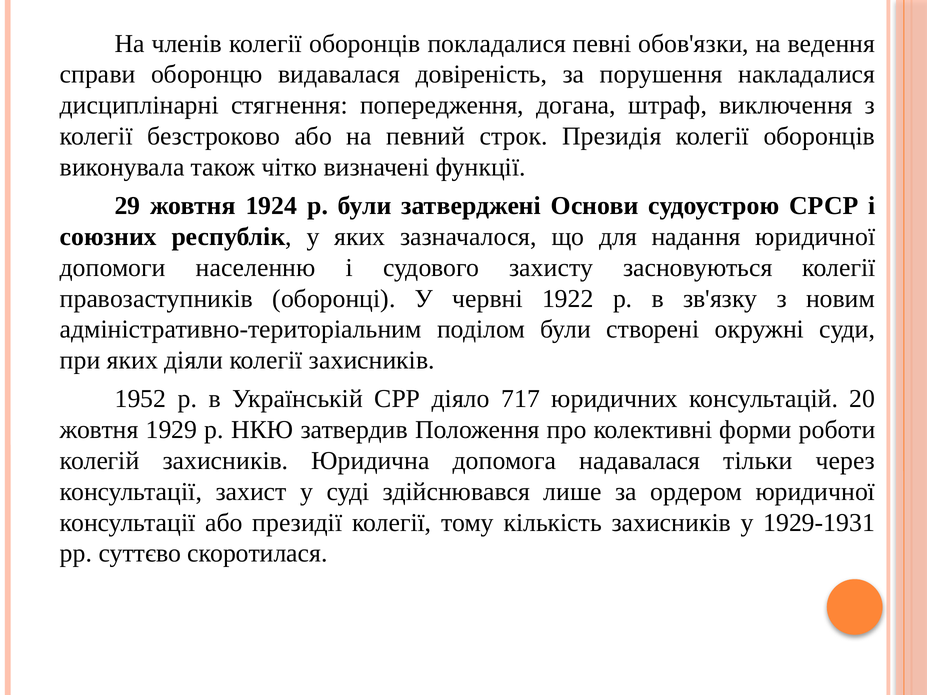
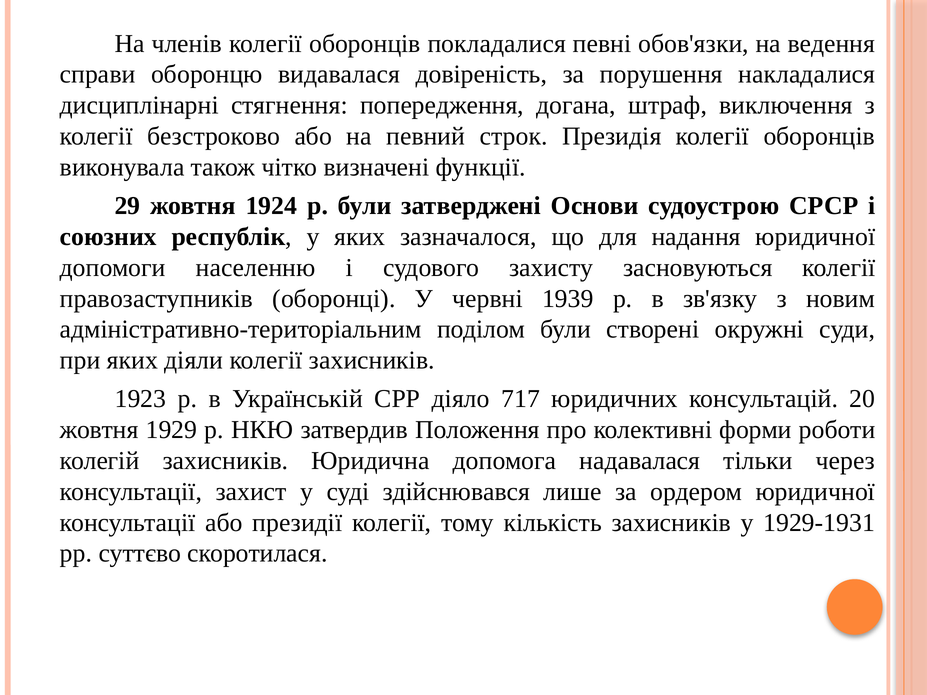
1922: 1922 -> 1939 (568, 299)
1952: 1952 -> 1923 (140, 399)
